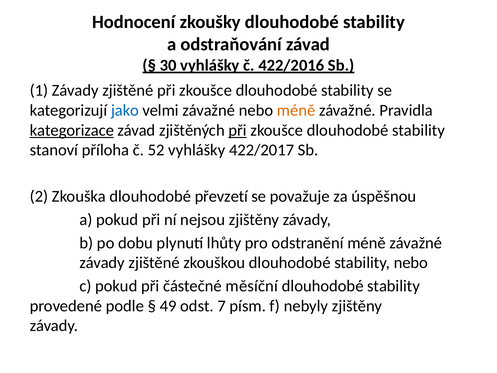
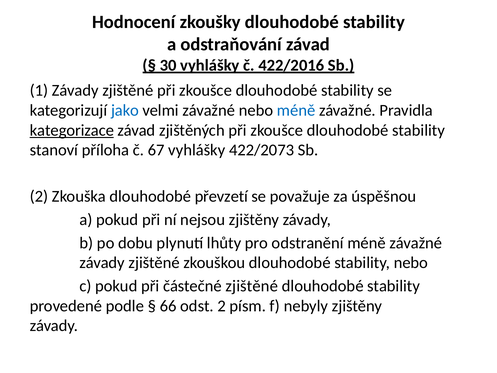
méně colour: orange -> blue (296, 110)
při underline: present -> none (238, 130)
52: 52 -> 67 (156, 150)
422/2017: 422/2017 -> 422/2073 (262, 150)
částečné měsíční: měsíční -> zjištěné (252, 286)
49: 49 -> 66 (168, 306)
odst 7: 7 -> 2 (222, 306)
